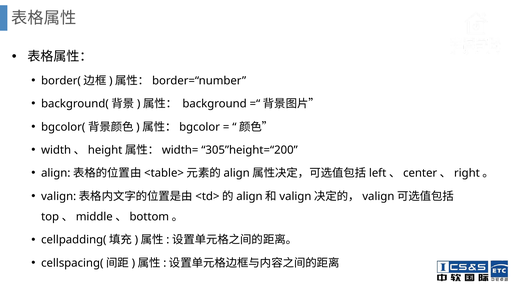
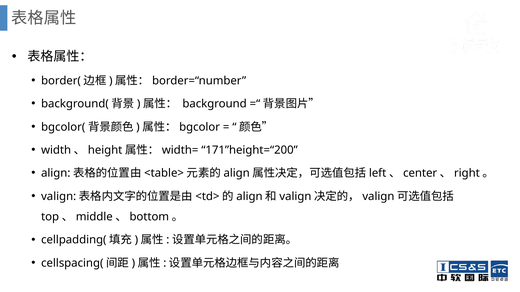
305”height=“200: 305”height=“200 -> 171”height=“200 (250, 150)
